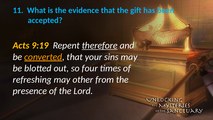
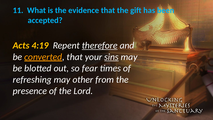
9:19: 9:19 -> 4:19 (40, 45)
sins underline: none -> present (111, 57)
four: four -> fear (90, 68)
